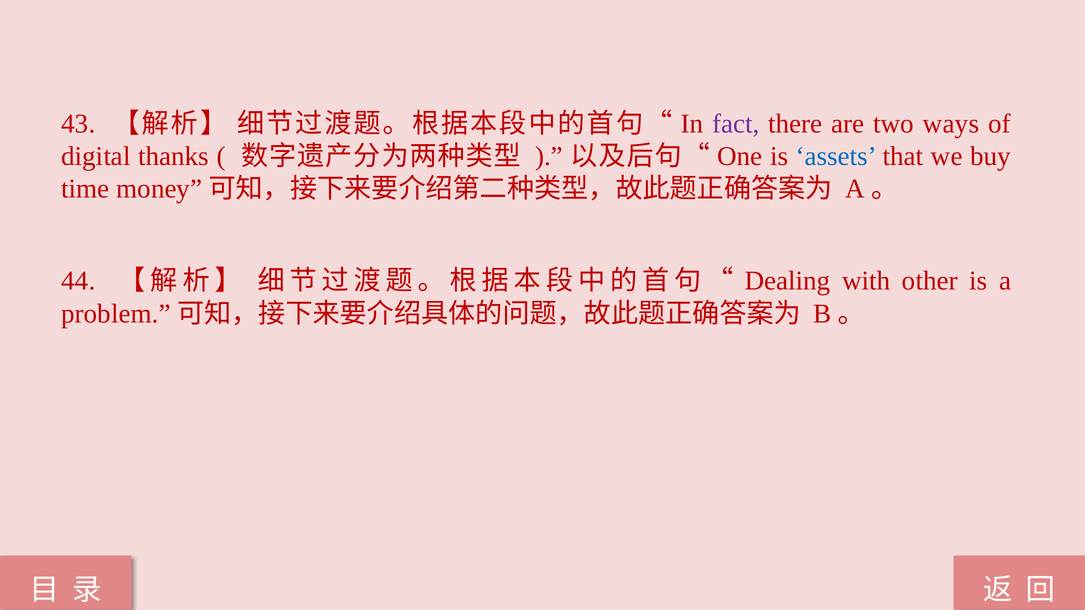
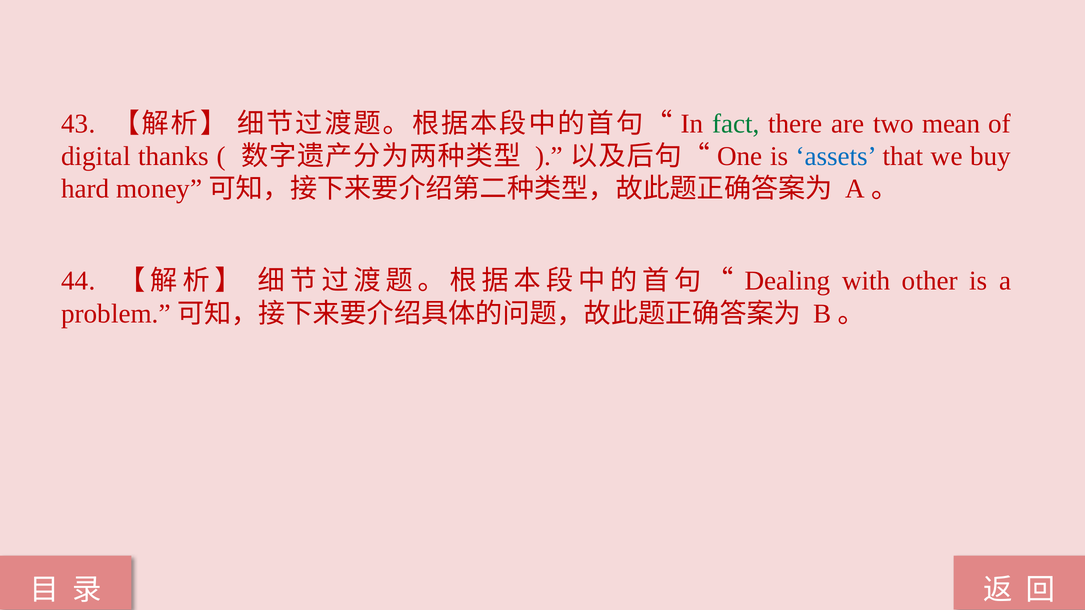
fact colour: purple -> green (736, 124)
ways: ways -> mean (951, 124)
time: time -> hard (85, 189)
